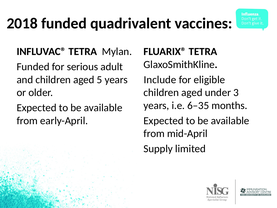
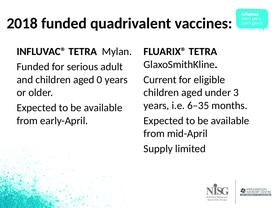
5: 5 -> 0 (100, 80)
Include: Include -> Current (160, 80)
